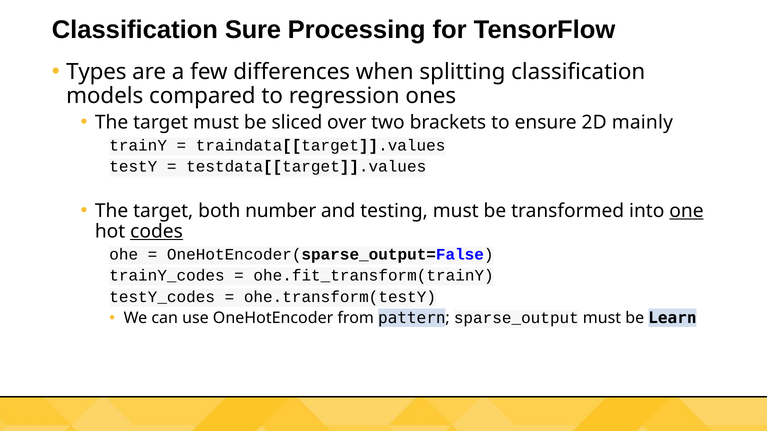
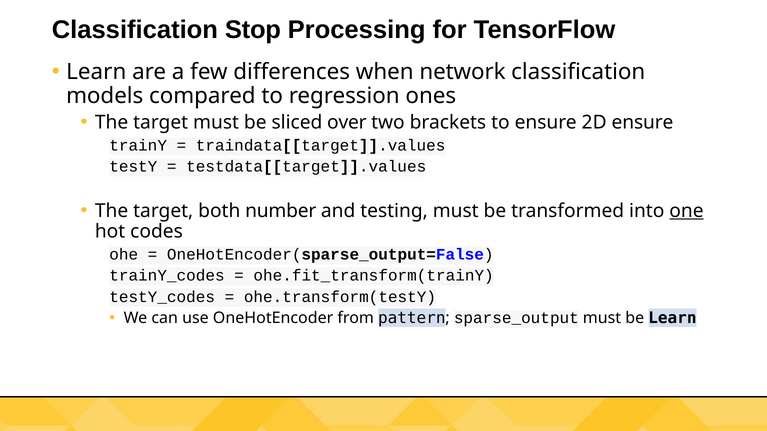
Sure: Sure -> Stop (253, 30)
Types: Types -> Learn (96, 72)
splitting: splitting -> network (462, 72)
2D mainly: mainly -> ensure (643, 123)
codes underline: present -> none (157, 232)
